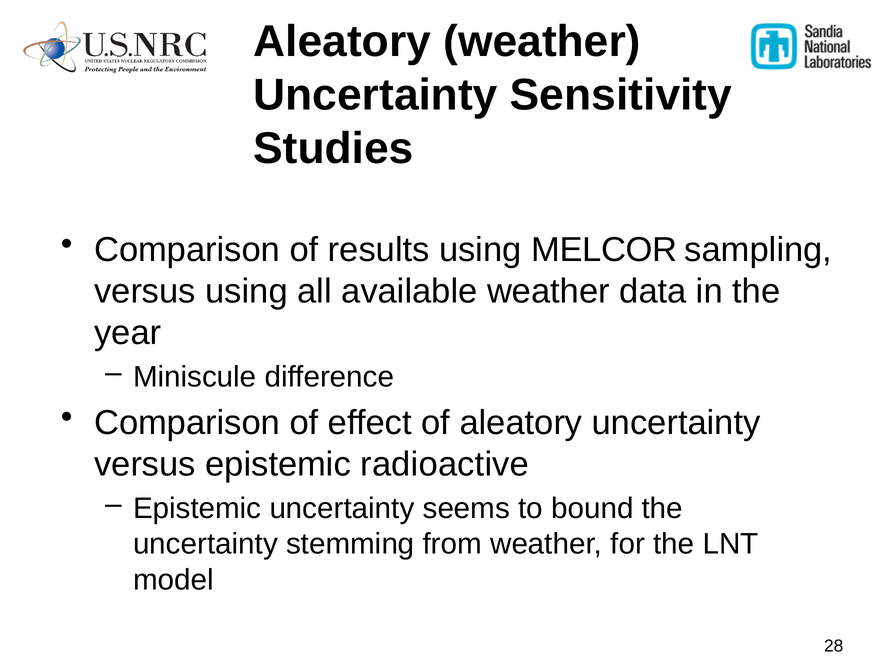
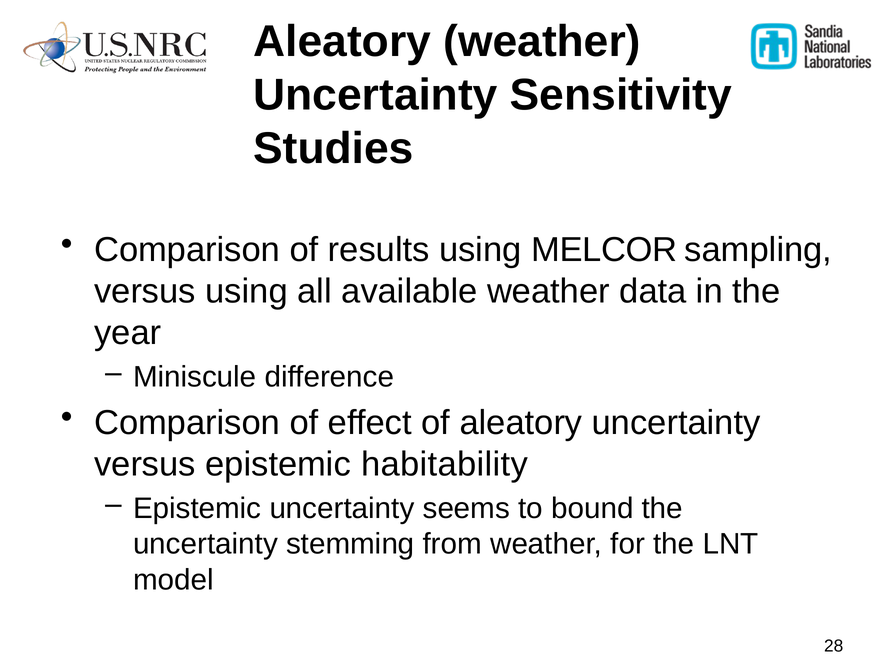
radioactive: radioactive -> habitability (445, 464)
